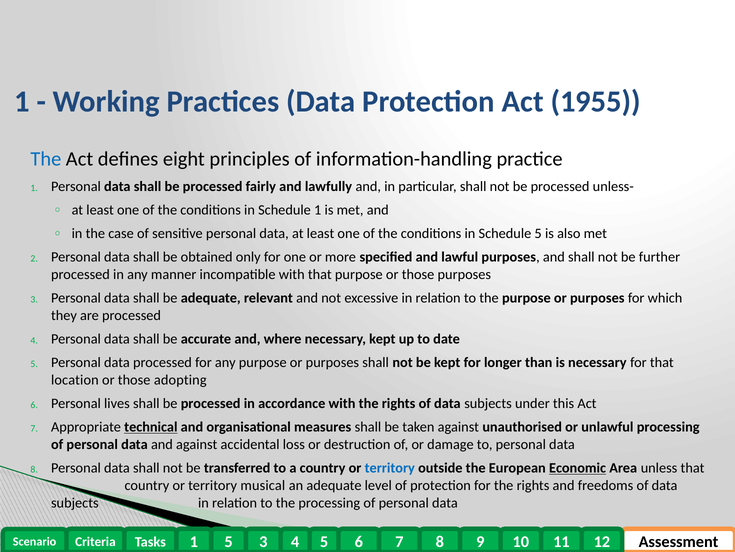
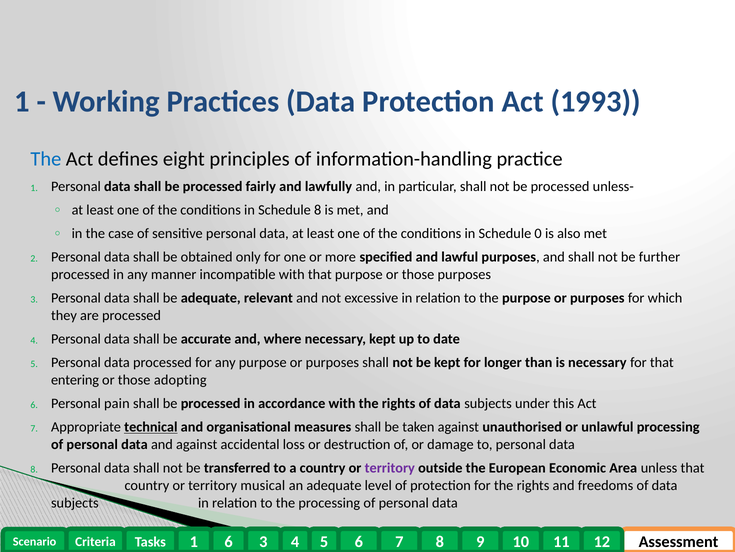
1955: 1955 -> 1993 (596, 101)
Schedule 1: 1 -> 8 (318, 210)
Schedule 5: 5 -> 0 (538, 233)
location: location -> entering (75, 379)
lives: lives -> pain (117, 403)
territory colour: blue -> purple (390, 467)
Economic underline: present -> none (578, 467)
1 5: 5 -> 6 (229, 541)
